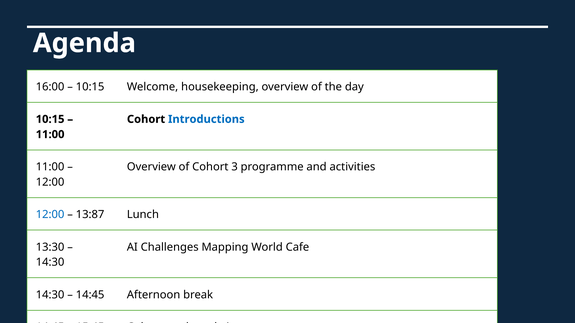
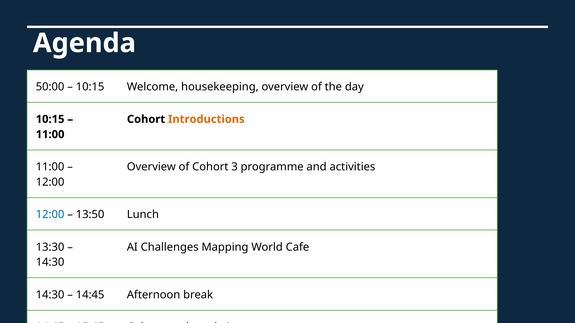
16:00: 16:00 -> 50:00 (50, 87)
Introductions colour: blue -> orange (206, 119)
13:87: 13:87 -> 13:50 (90, 215)
